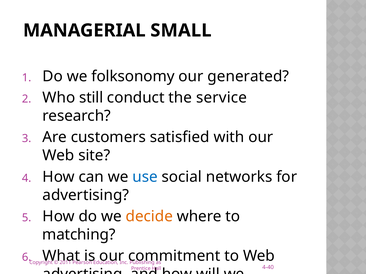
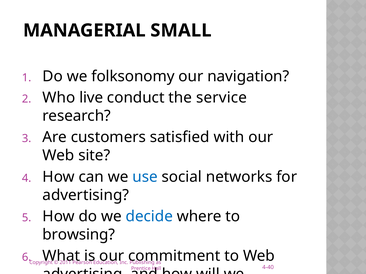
generated: generated -> navigation (248, 76)
still: still -> live (91, 98)
decide colour: orange -> blue (149, 217)
matching: matching -> browsing (79, 235)
